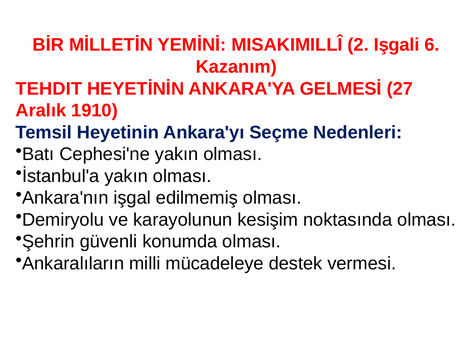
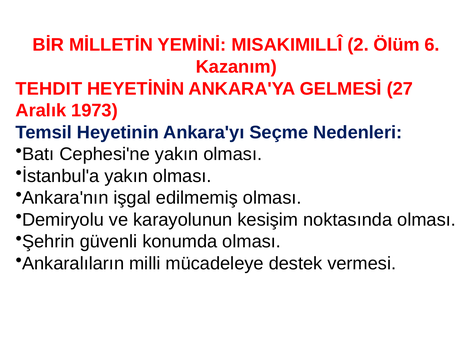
Işgali: Işgali -> Ölüm (397, 45)
1910: 1910 -> 1973 (95, 111)
